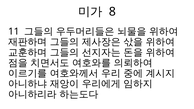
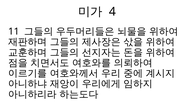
8: 8 -> 4 (112, 12)
